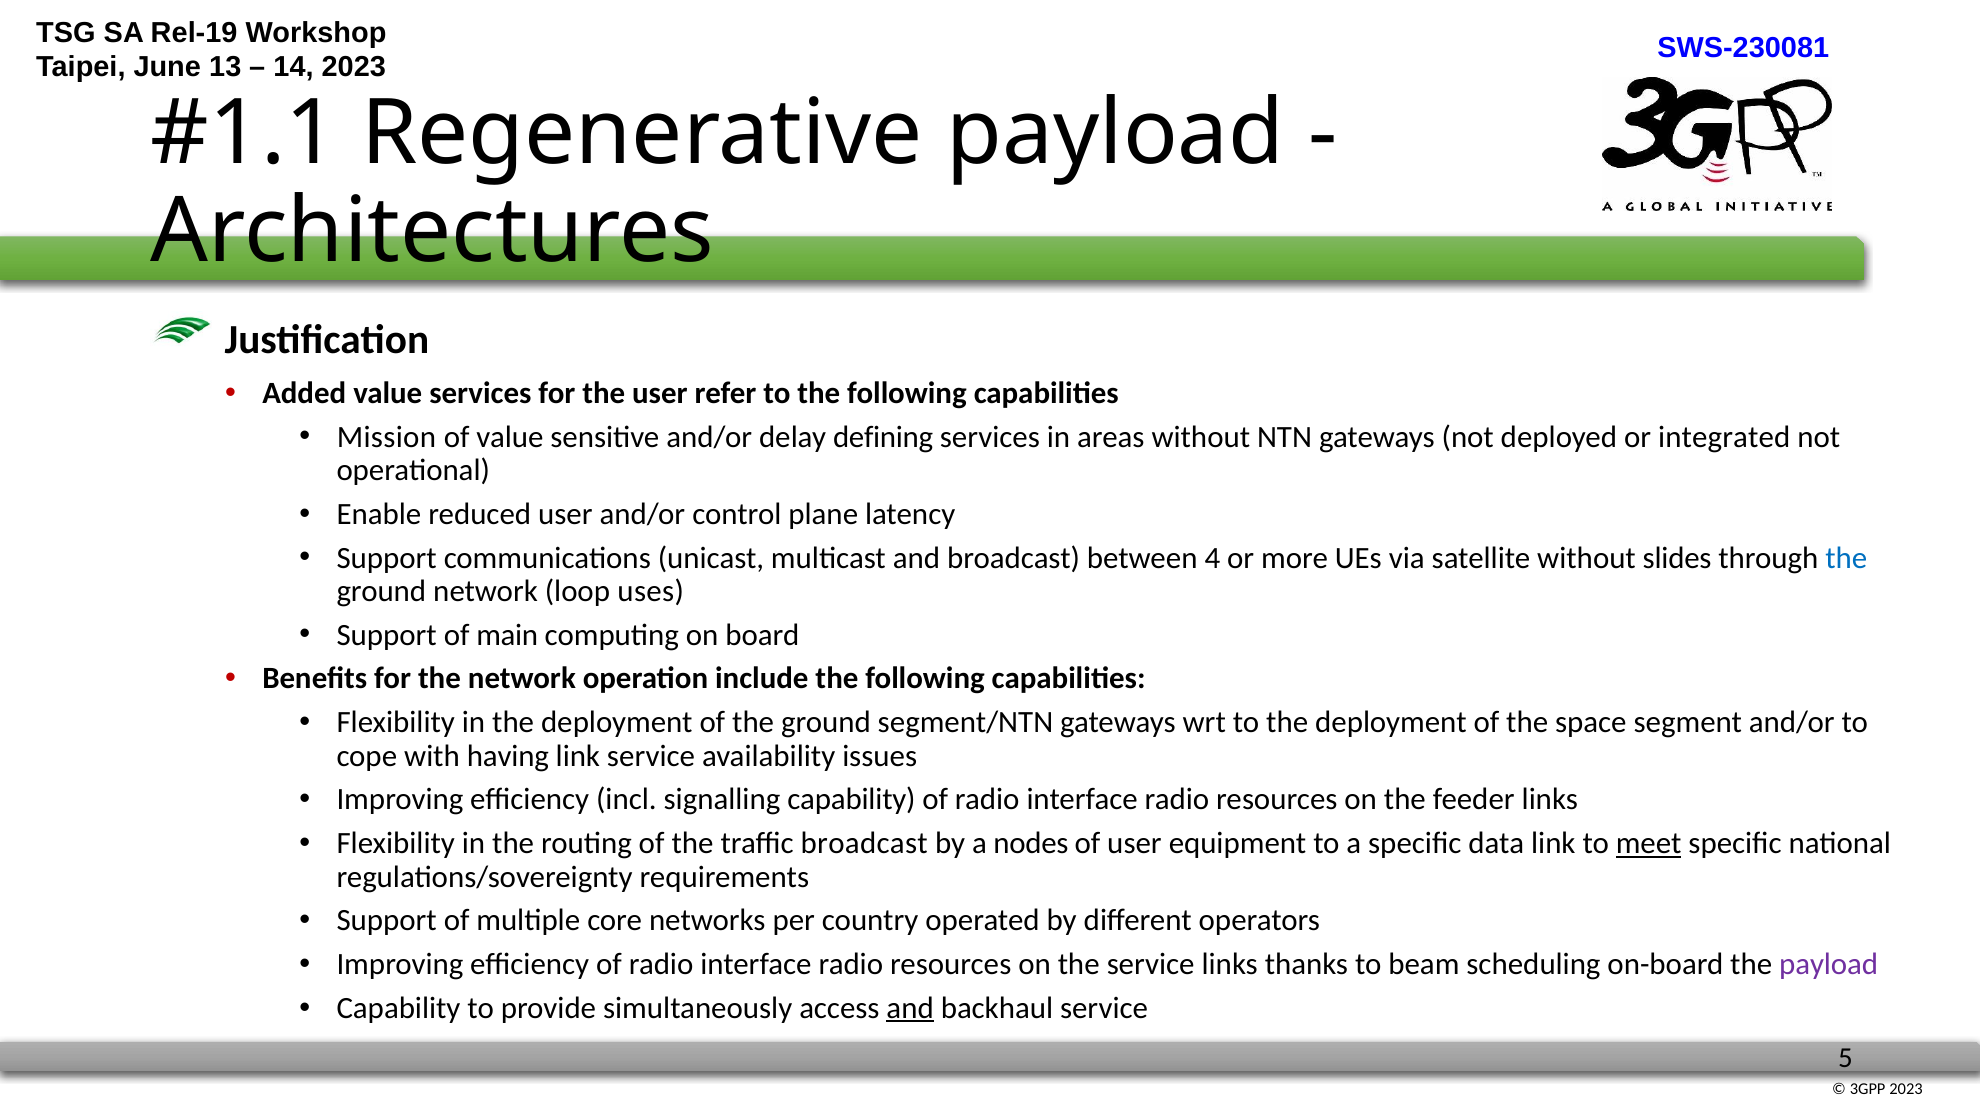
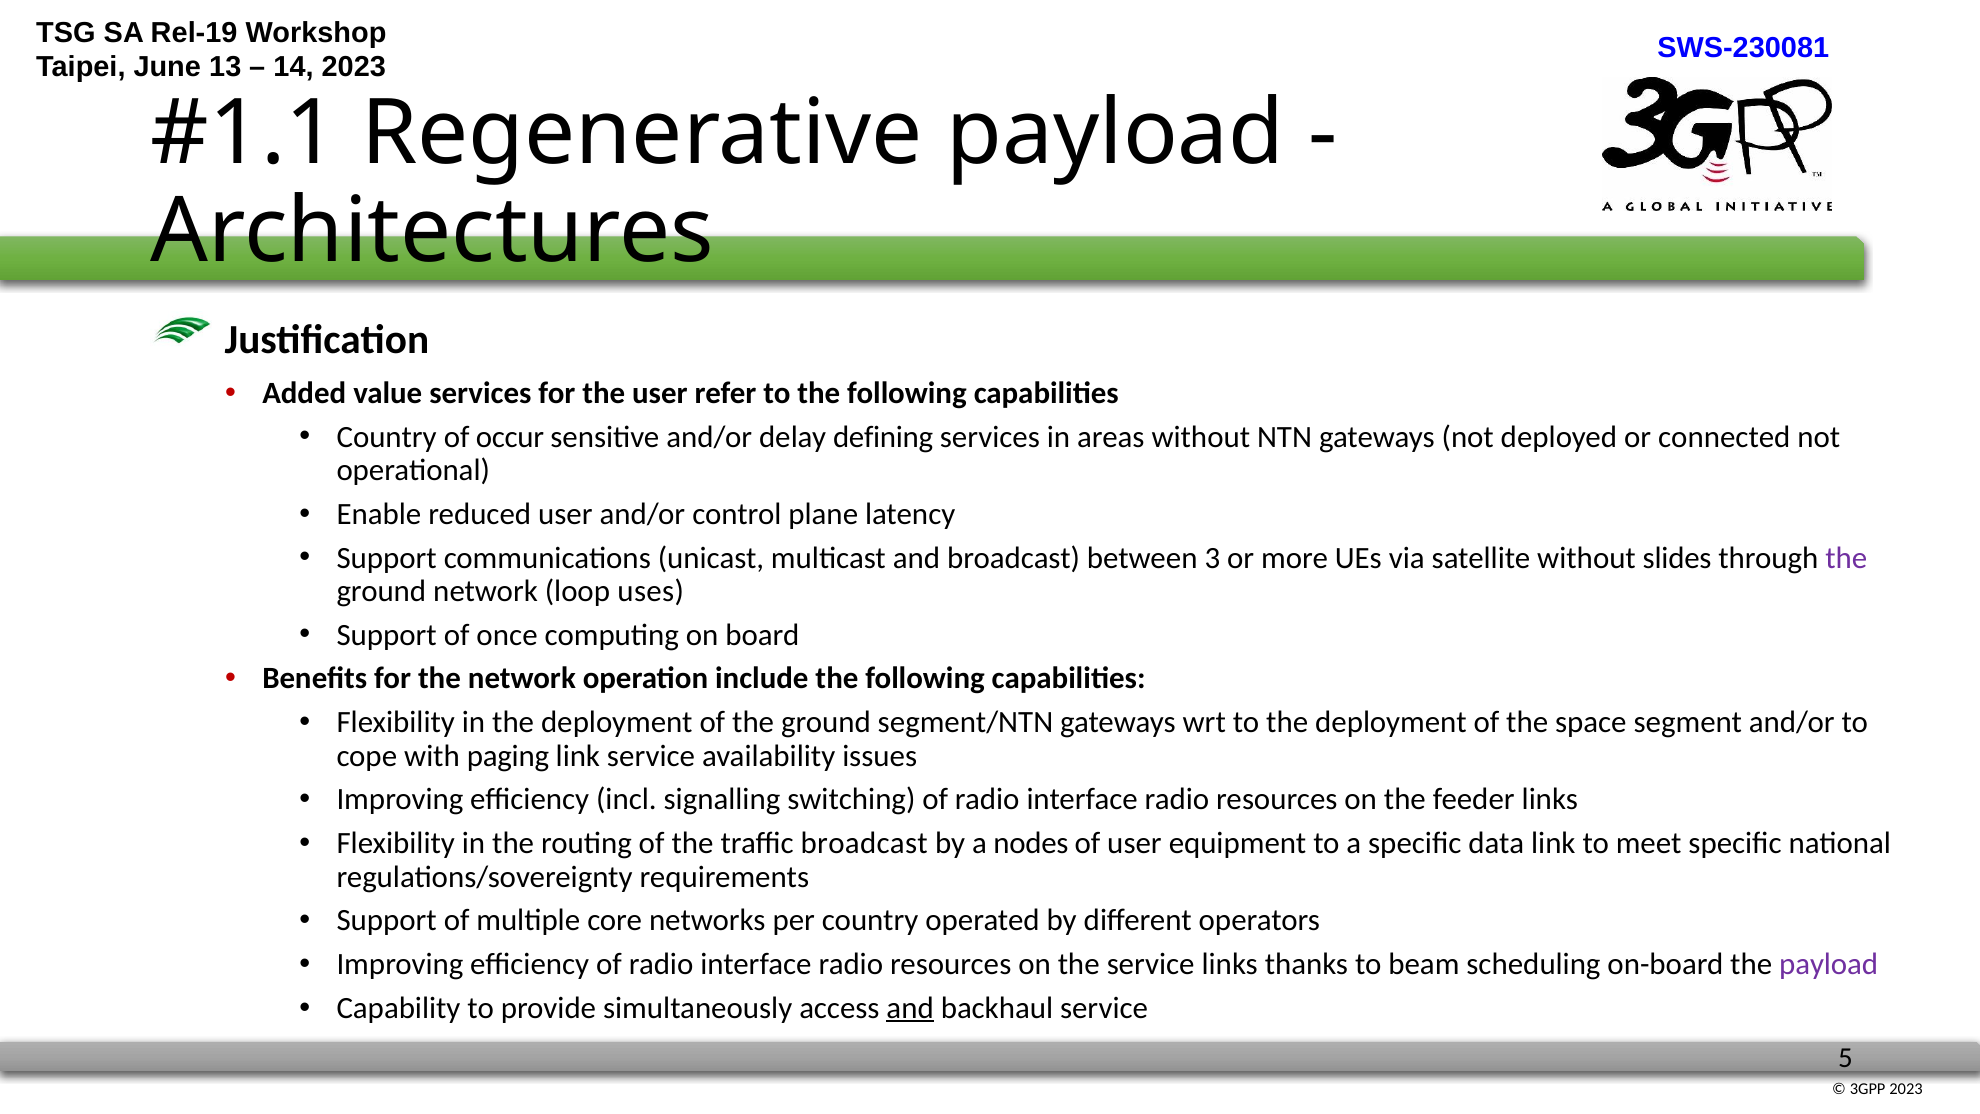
Mission: Mission -> Country (387, 437)
of value: value -> occur (510, 437)
integrated: integrated -> connected (1724, 437)
4: 4 -> 3 (1212, 558)
the colour: blue -> purple (1846, 558)
main: main -> once (507, 635)
having: having -> paging (508, 756)
signalling capability: capability -> switching (851, 800)
meet underline: present -> none (1649, 843)
